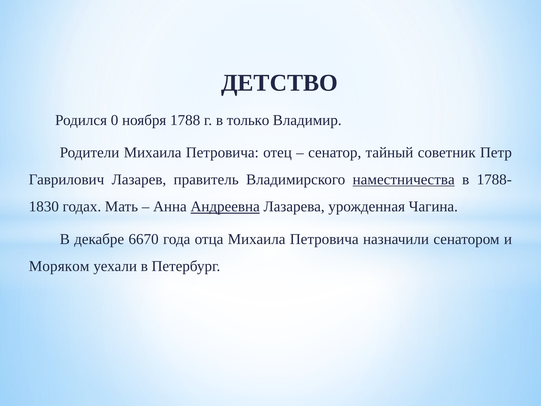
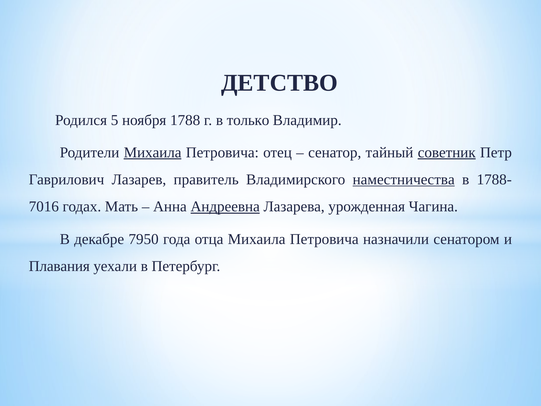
0: 0 -> 5 (115, 120)
Михаила underline: none -> present (153, 152)
советник underline: none -> present (447, 152)
1830: 1830 -> 7016 (44, 207)
6670: 6670 -> 7950 (144, 239)
Моряком: Моряком -> Плавания (59, 266)
